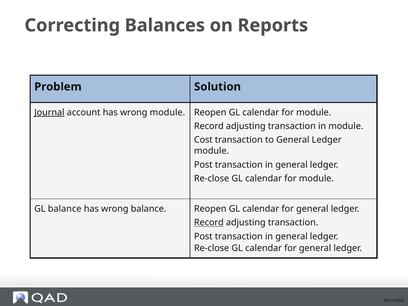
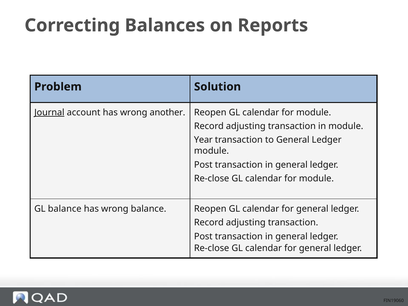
wrong module: module -> another (167, 112)
Cost: Cost -> Year (203, 140)
Record underline: present -> none (209, 223)
